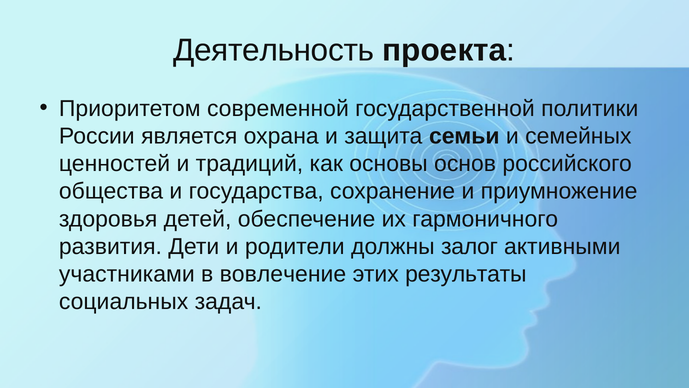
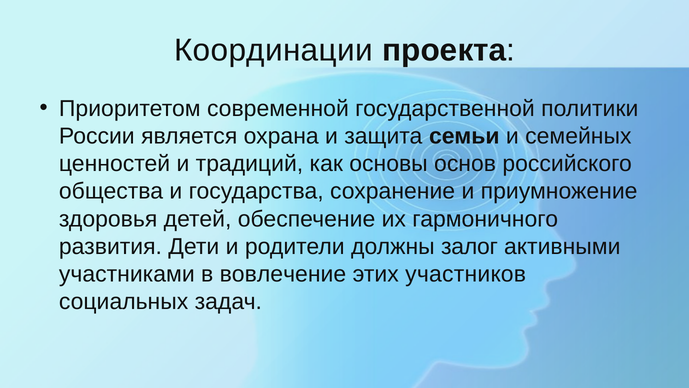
Деятельность: Деятельность -> Координации (273, 50)
результаты: результаты -> участников (466, 274)
